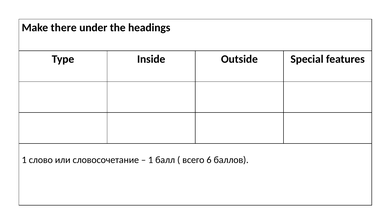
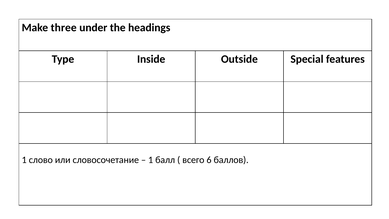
there: there -> three (64, 28)
